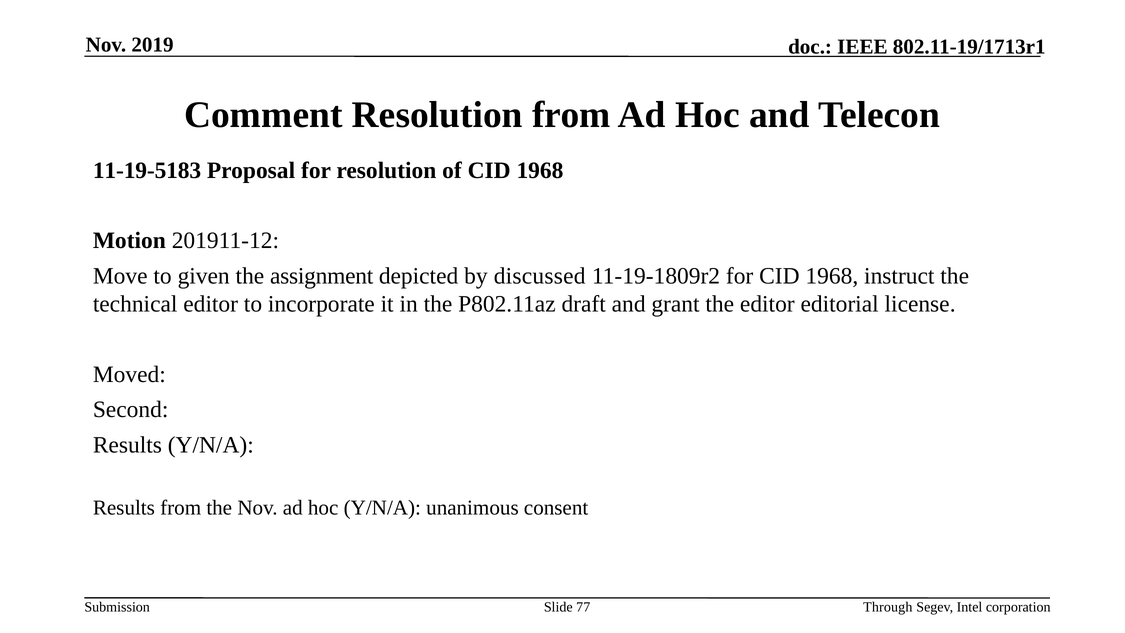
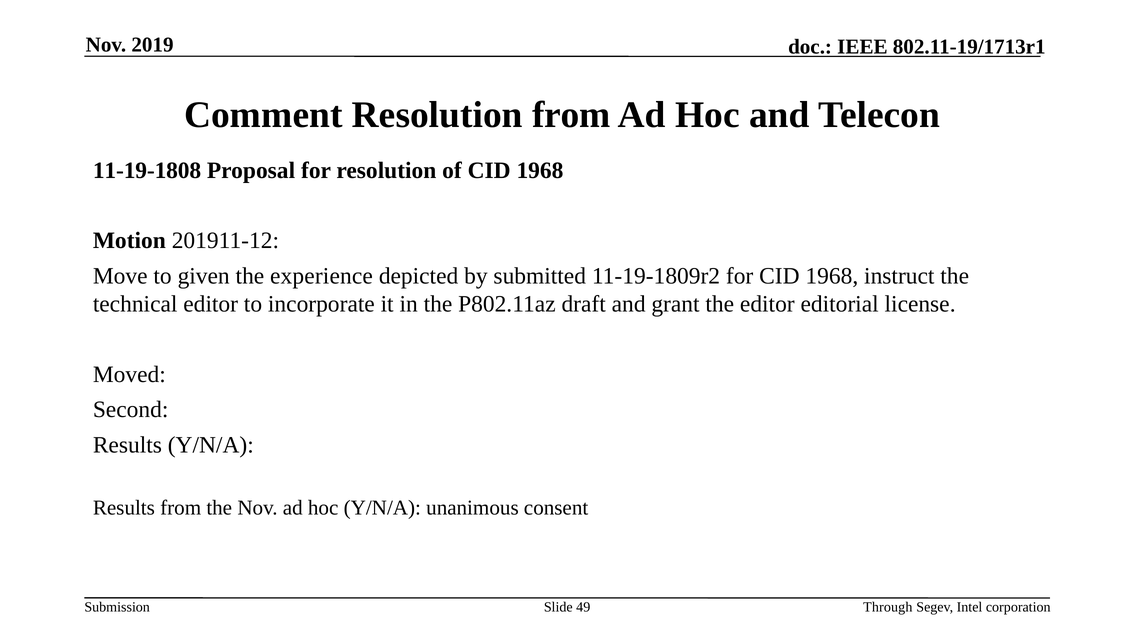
11-19-5183: 11-19-5183 -> 11-19-1808 (147, 170)
assignment: assignment -> experience (321, 276)
discussed: discussed -> submitted (540, 276)
77: 77 -> 49 (583, 607)
